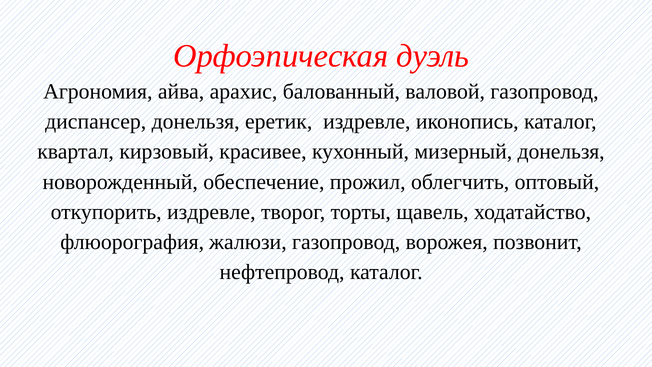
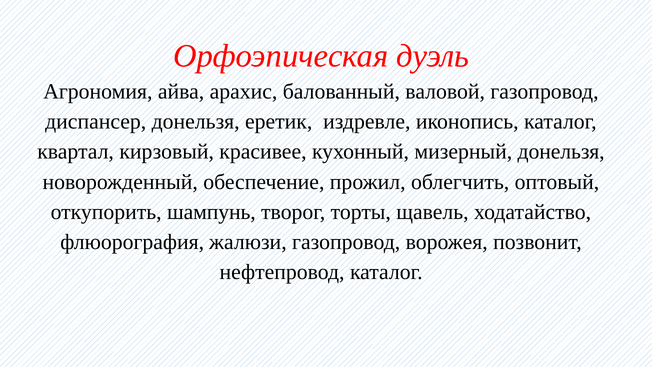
откупорить издревле: издревле -> шампунь (211, 212)
